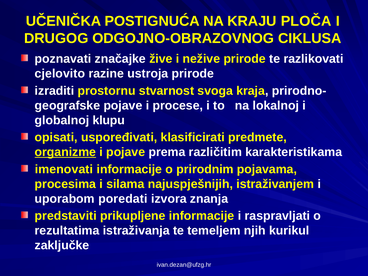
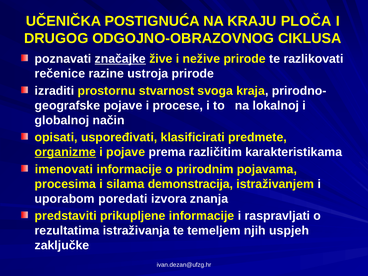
značajke underline: none -> present (120, 59)
cjelovito: cjelovito -> rečenice (60, 74)
klupu: klupu -> način (109, 120)
najuspješnijih: najuspješnijih -> demonstracija (190, 184)
kurikul: kurikul -> uspjeh (289, 231)
